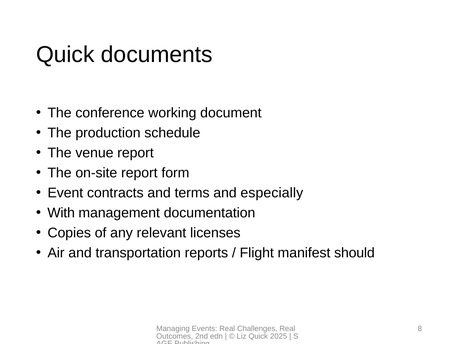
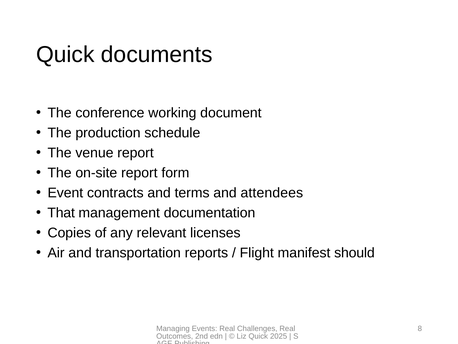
especially: especially -> attendees (272, 193)
With: With -> That (61, 213)
